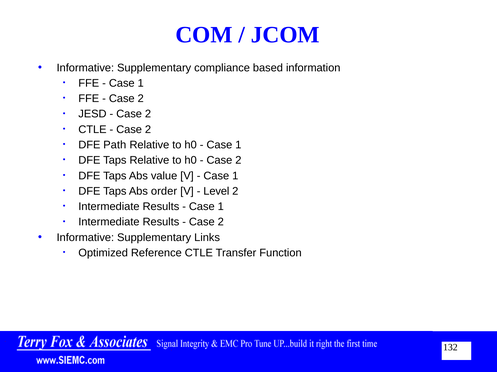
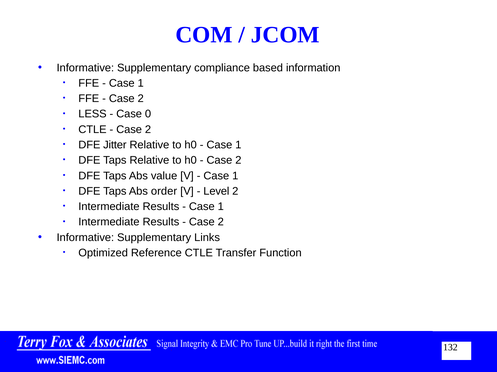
JESD: JESD -> LESS (92, 114)
2: 2 -> 0 (148, 114)
Path: Path -> Jitter (115, 145)
